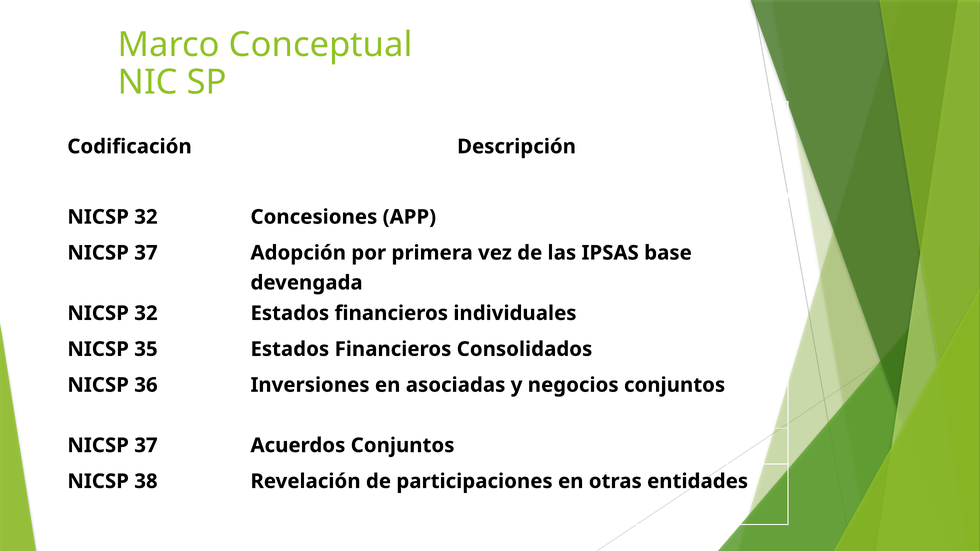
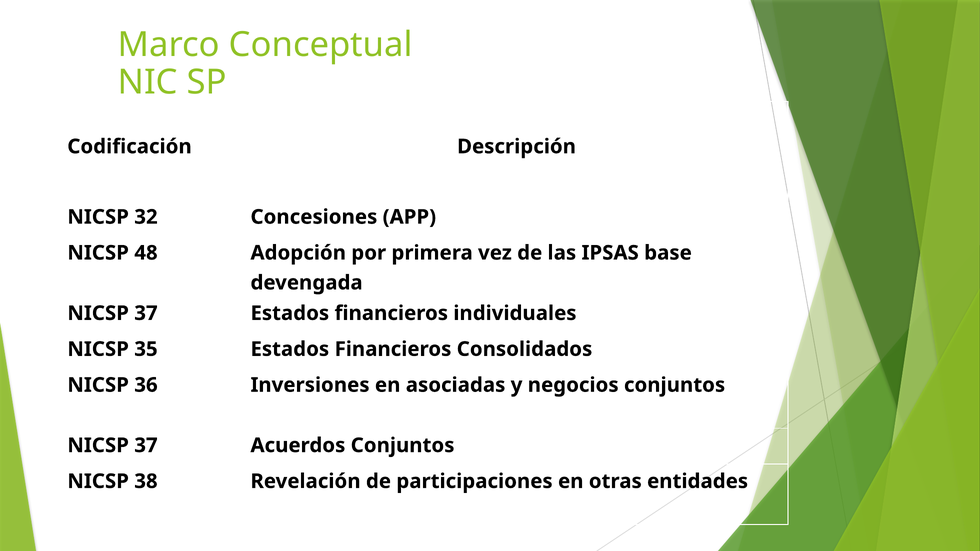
37: 37 -> 48 (146, 253)
32: 32 -> 37 (146, 313)
